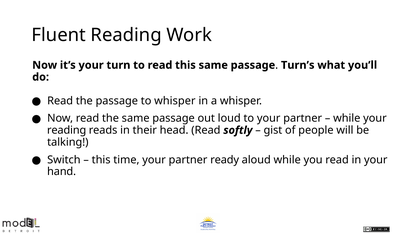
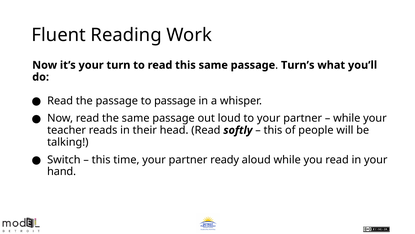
to whisper: whisper -> passage (175, 100)
reading: reading -> teacher (67, 130)
gist: gist -> this (273, 130)
